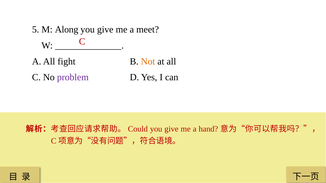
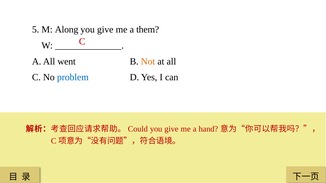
meet: meet -> them (148, 30)
fight: fight -> went (67, 62)
problem colour: purple -> blue (73, 78)
